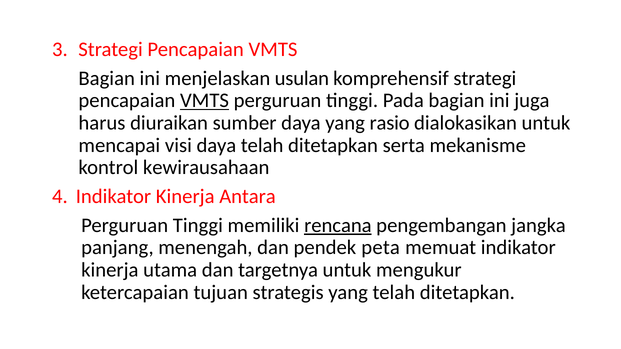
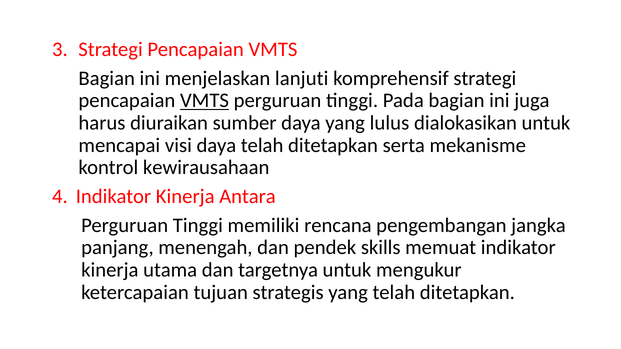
usulan: usulan -> lanjuti (302, 78)
rasio: rasio -> lulus (389, 123)
rencana underline: present -> none (338, 225)
peta: peta -> skills (381, 248)
